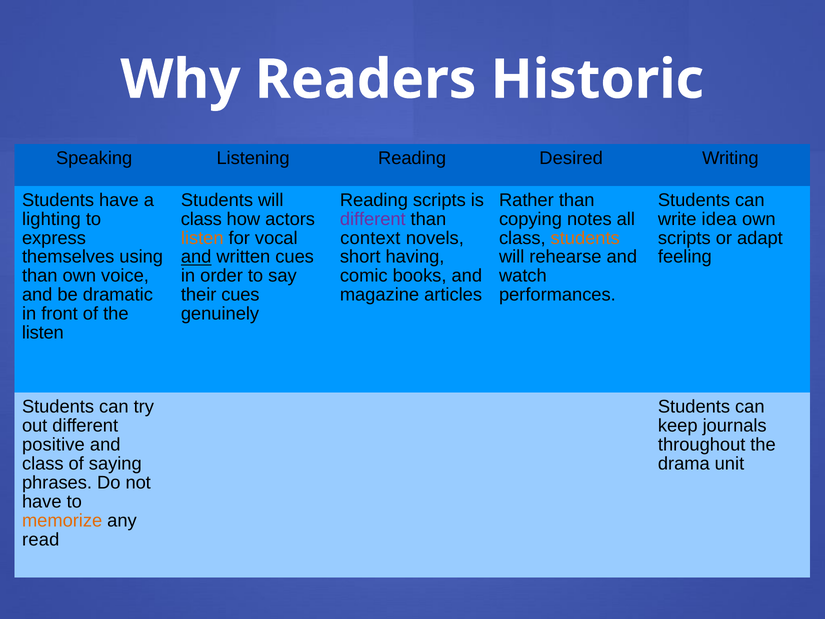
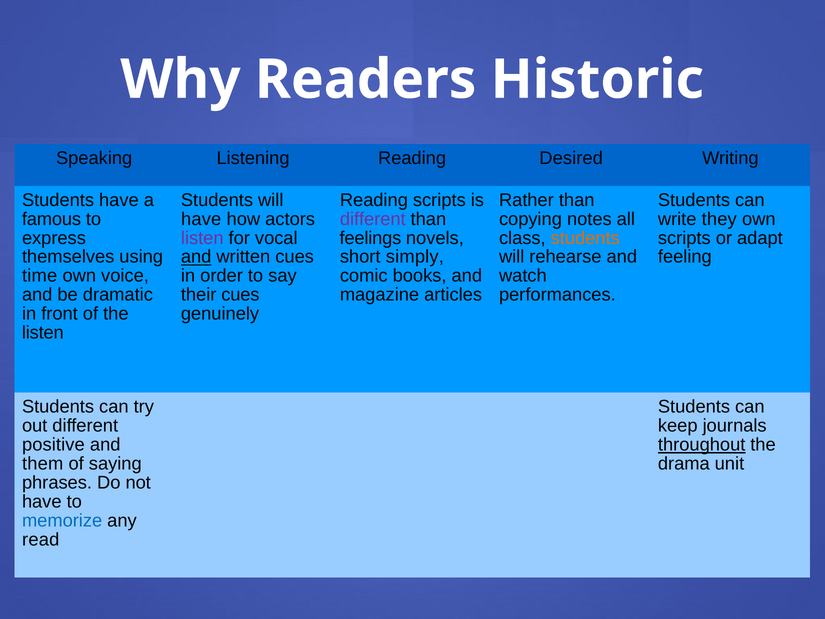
lighting: lighting -> famous (52, 219)
class: class -> have (201, 219)
idea: idea -> they (719, 219)
listen colour: orange -> purple (202, 238)
context: context -> feelings (370, 238)
having: having -> simply (415, 257)
than: than -> time (40, 276)
throughout underline: none -> present (702, 445)
class: class -> them (43, 464)
memorize colour: orange -> blue (62, 520)
